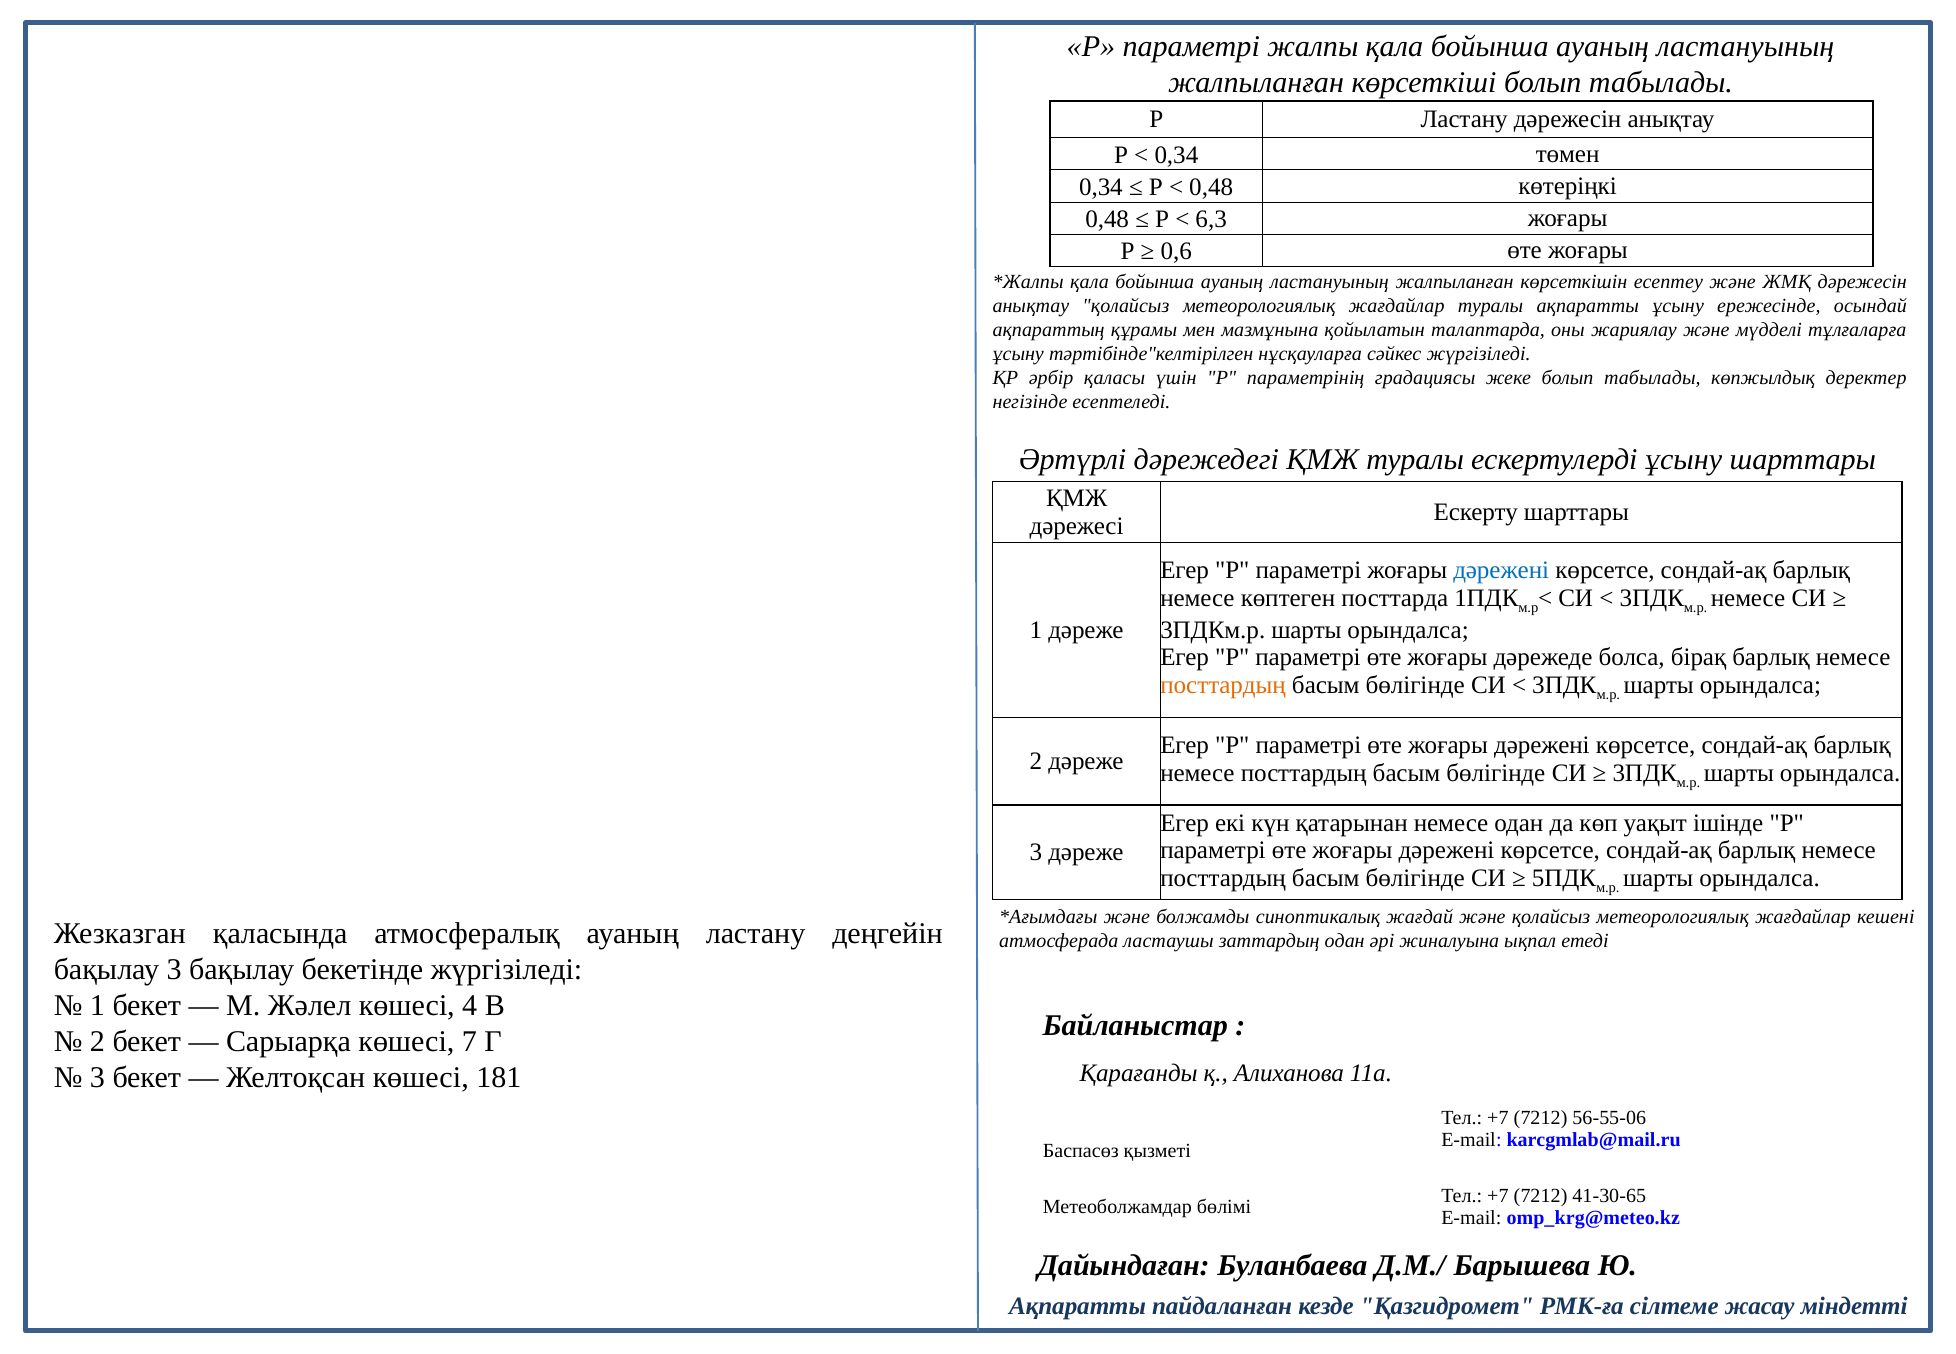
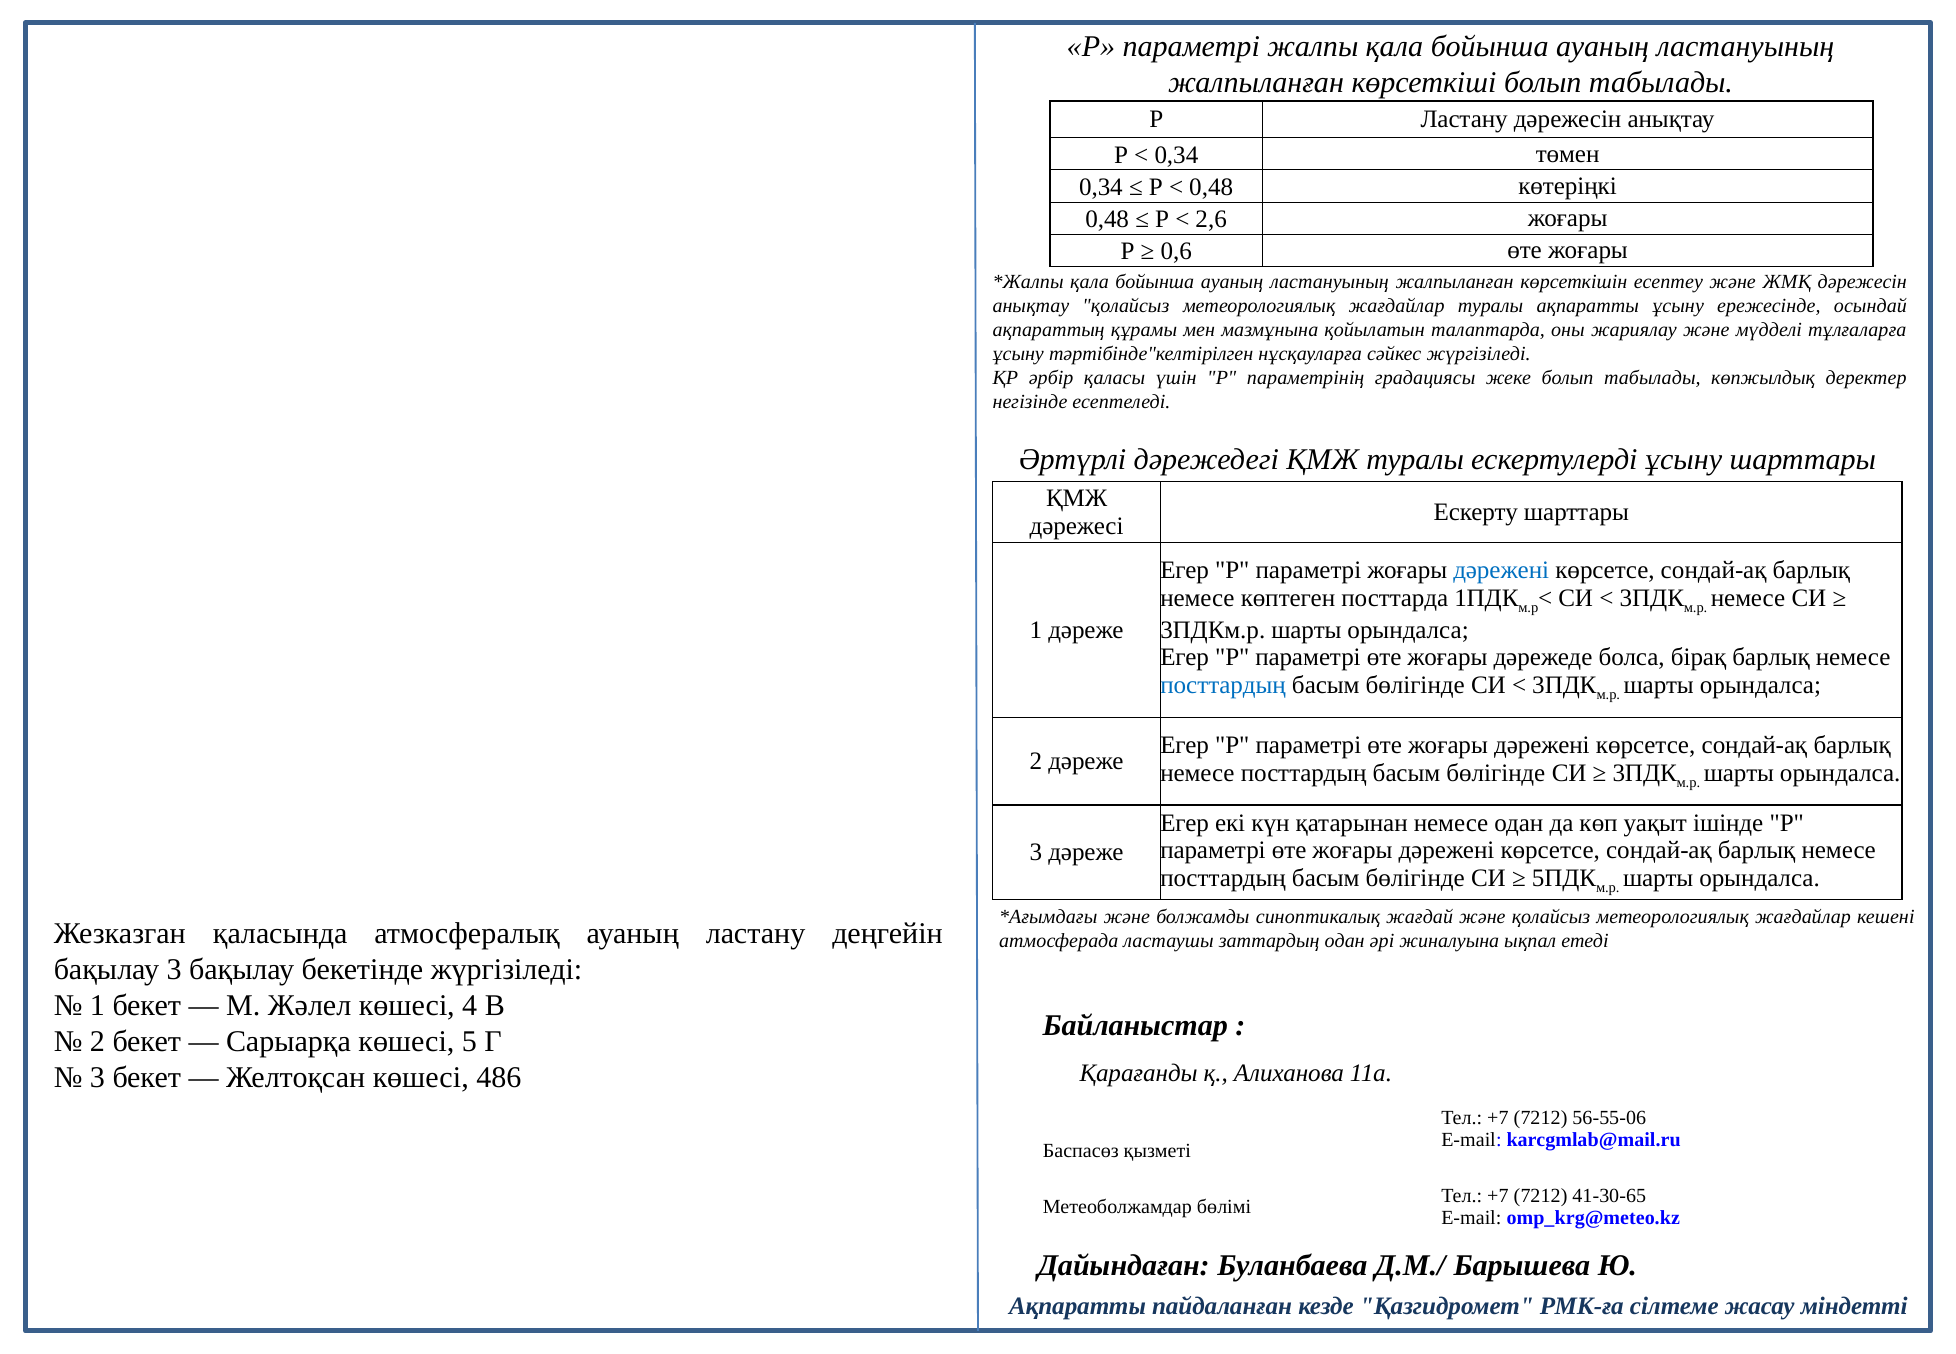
6,3: 6,3 -> 2,6 (1211, 219)
посттардың colour: orange -> blue (1223, 685)
7: 7 -> 5 (469, 1042)
181: 181 -> 486 (499, 1078)
